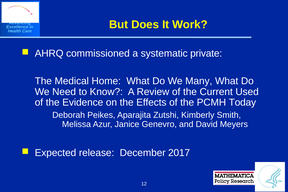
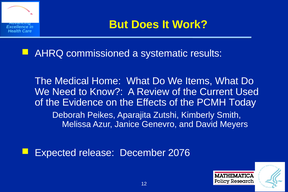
private: private -> results (206, 53)
Many: Many -> Items (199, 81)
2017: 2017 -> 2076 (179, 153)
